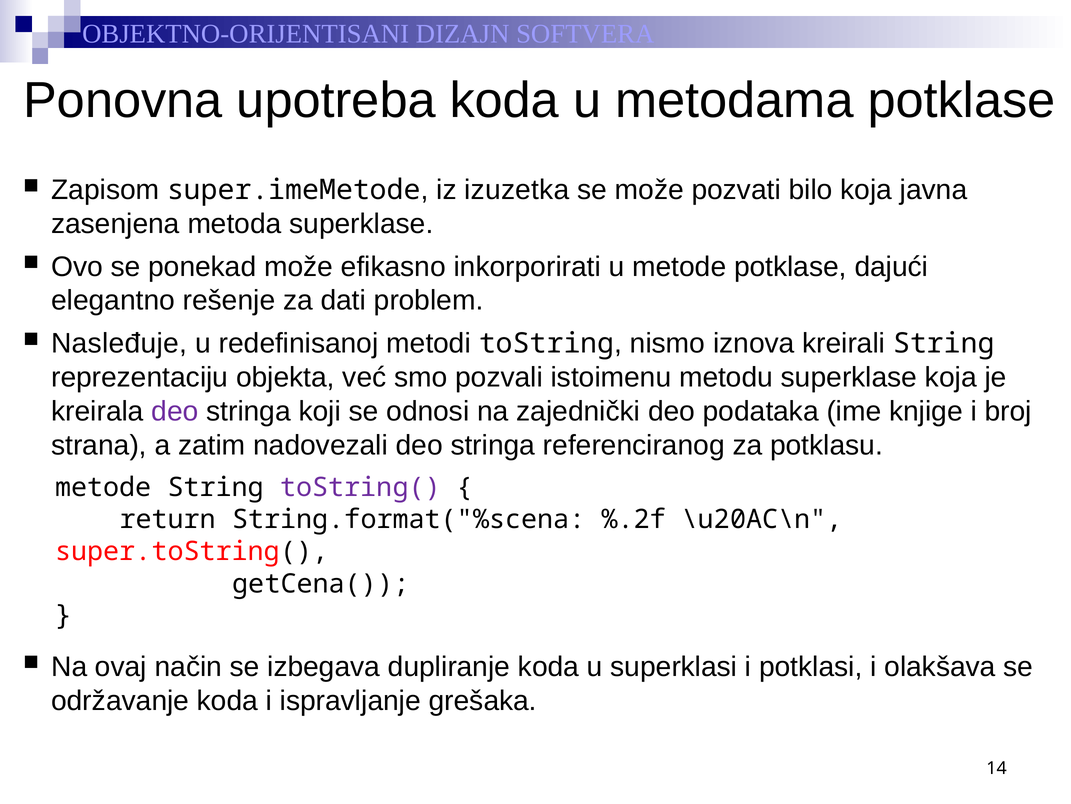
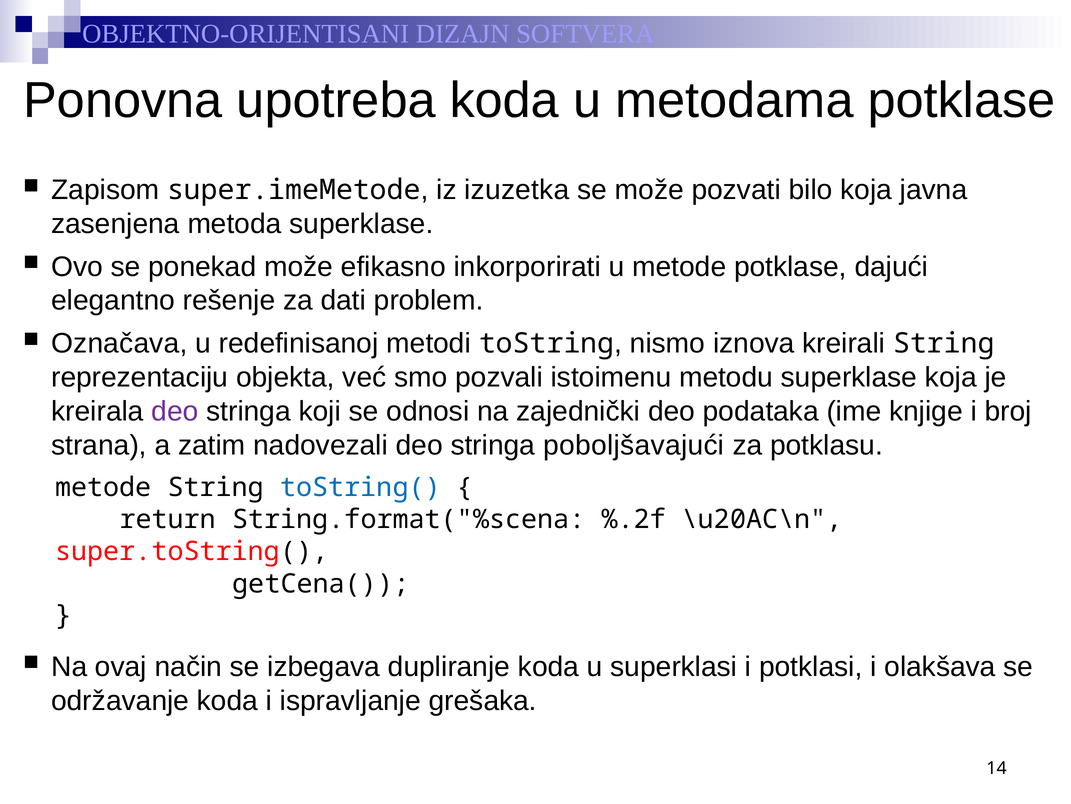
Nasleđuje: Nasleđuje -> Označava (119, 343)
referenciranog: referenciranog -> poboljšavajući (634, 445)
toString( colour: purple -> blue (360, 487)
